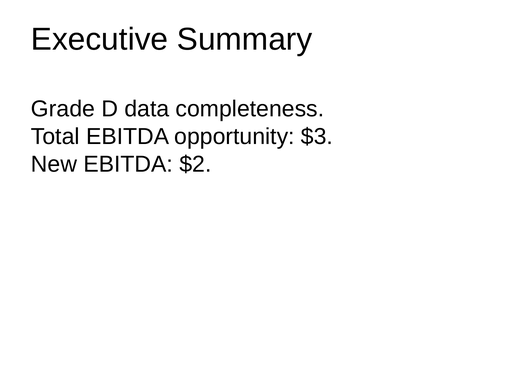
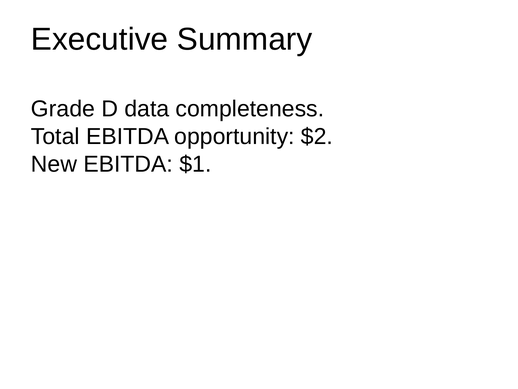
$3: $3 -> $2 (317, 136)
$2: $2 -> $1 (195, 164)
